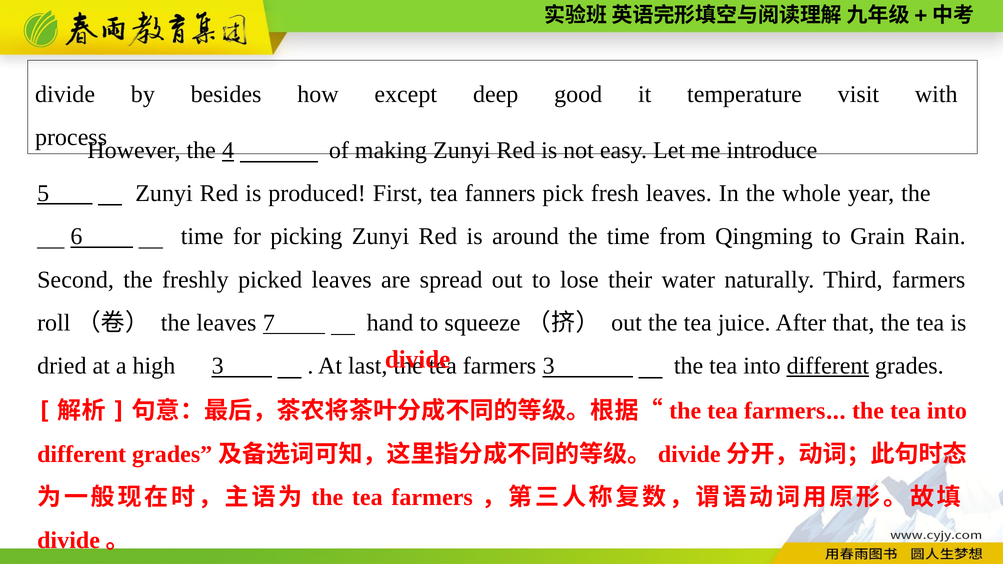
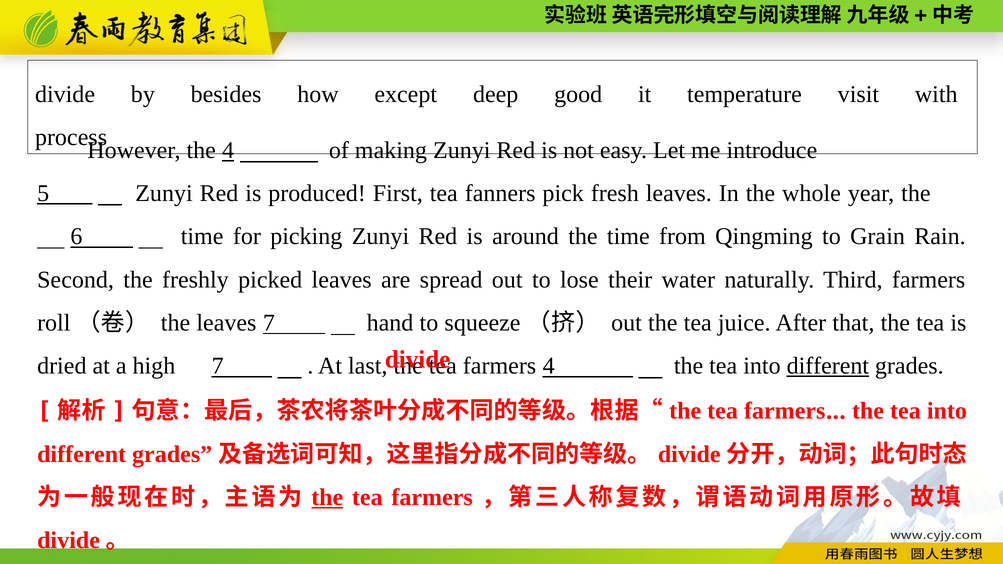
high 3: 3 -> 7 (218, 366)
farmers 3: 3 -> 4 (549, 366)
the underline: none -> present (327, 498)
